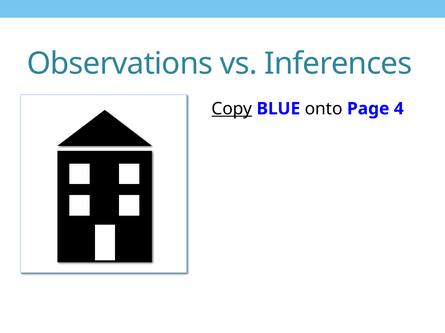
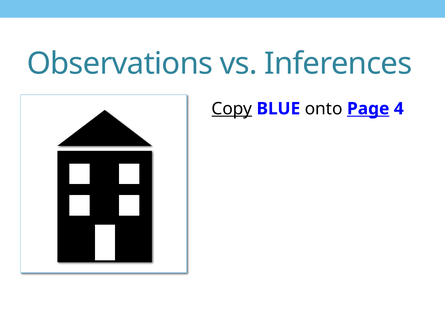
Page underline: none -> present (368, 109)
